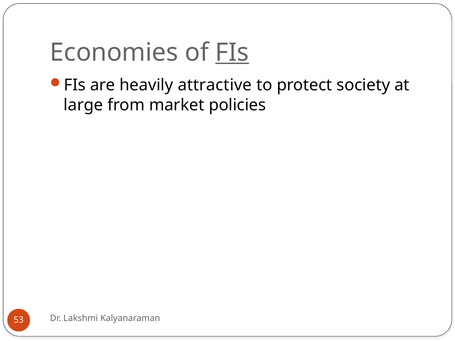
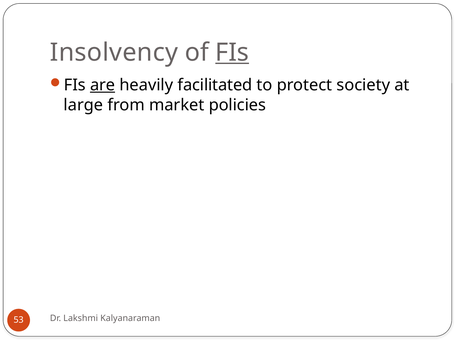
Economies: Economies -> Insolvency (114, 53)
are underline: none -> present (103, 85)
attractive: attractive -> facilitated (215, 85)
